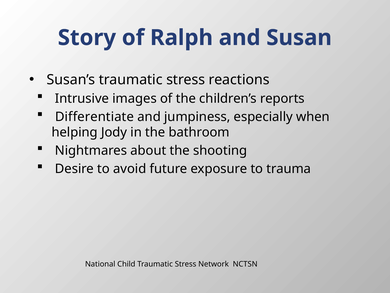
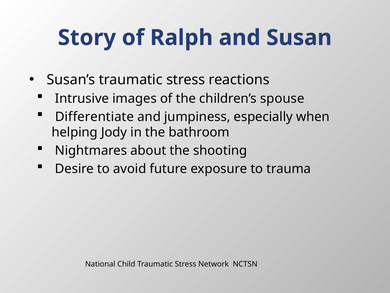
reports: reports -> spouse (282, 98)
